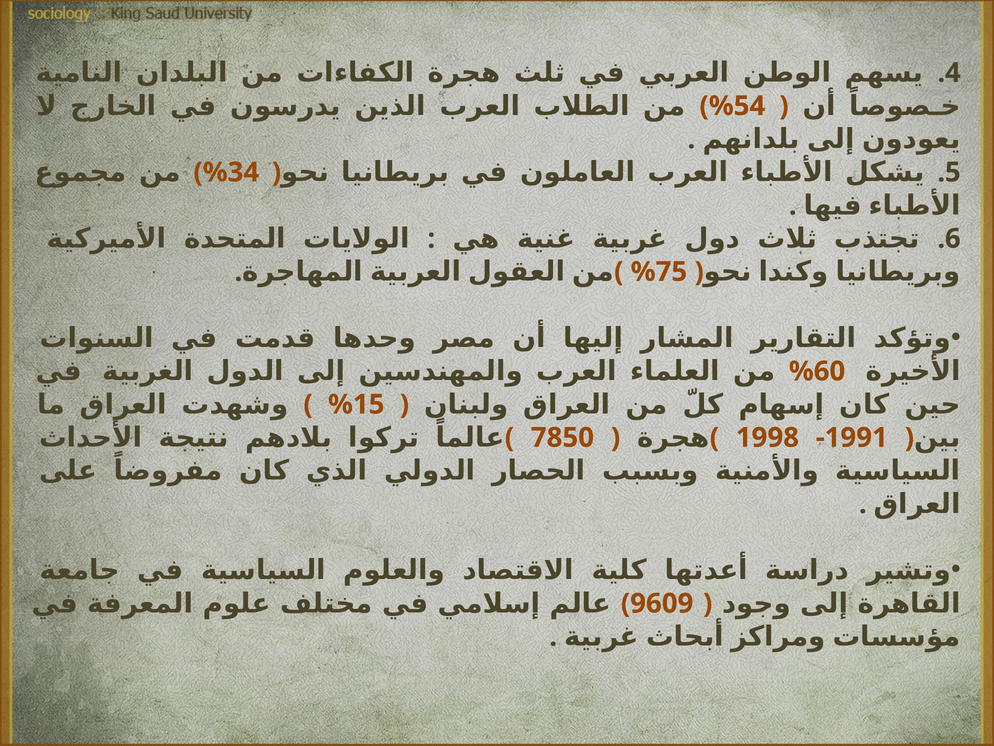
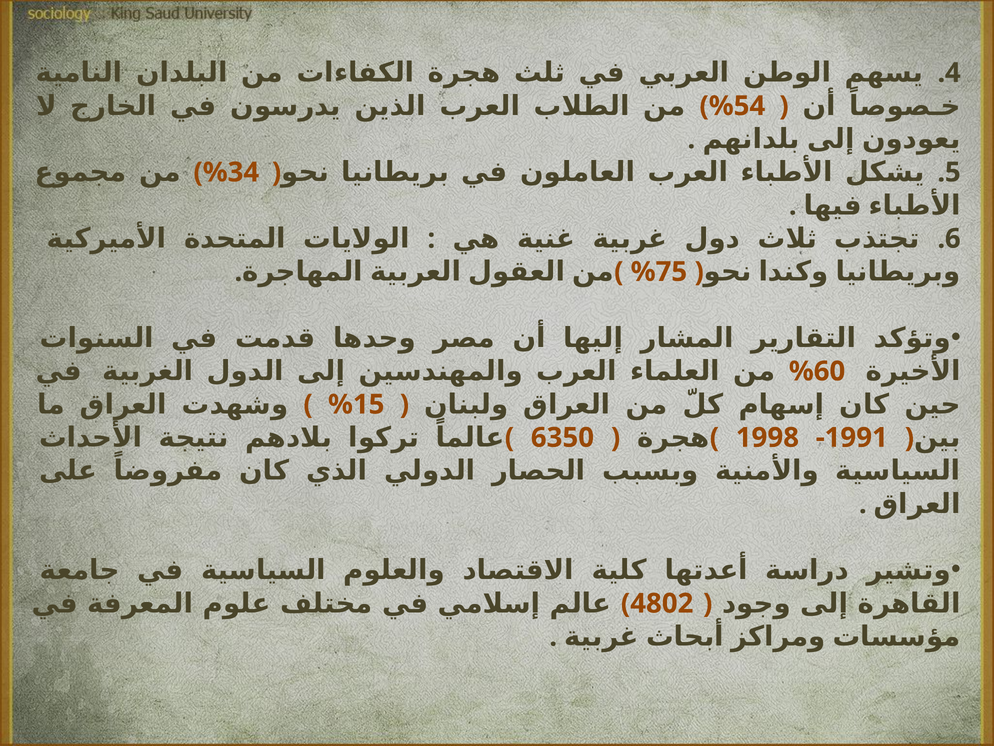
7850: 7850 -> 6350 (562, 437)
9609: 9609 -> 4802 (662, 603)
